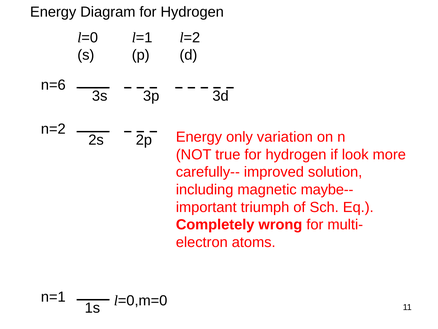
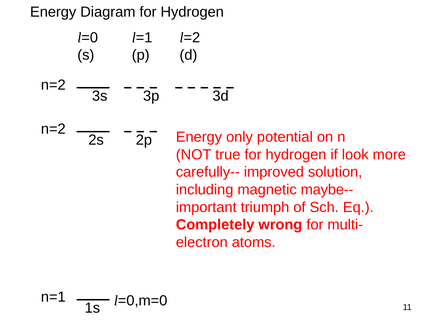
n=6: n=6 -> n=2 (53, 85)
variation: variation -> potential (285, 137)
